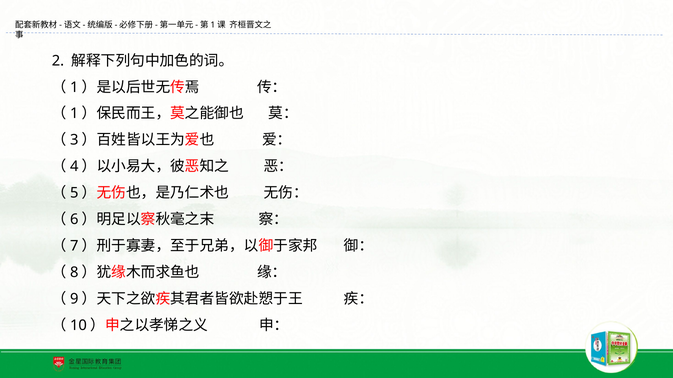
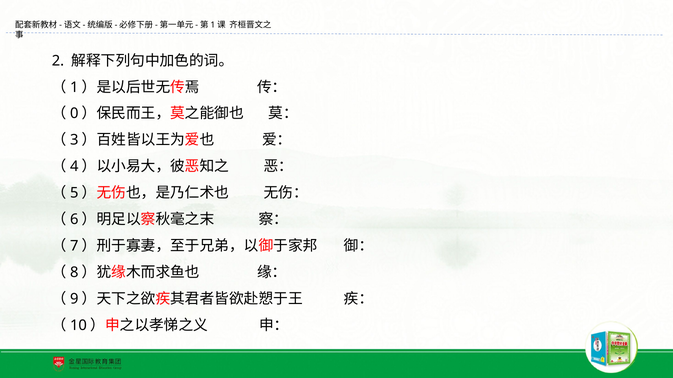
1: 1 -> 0 (74, 114)
